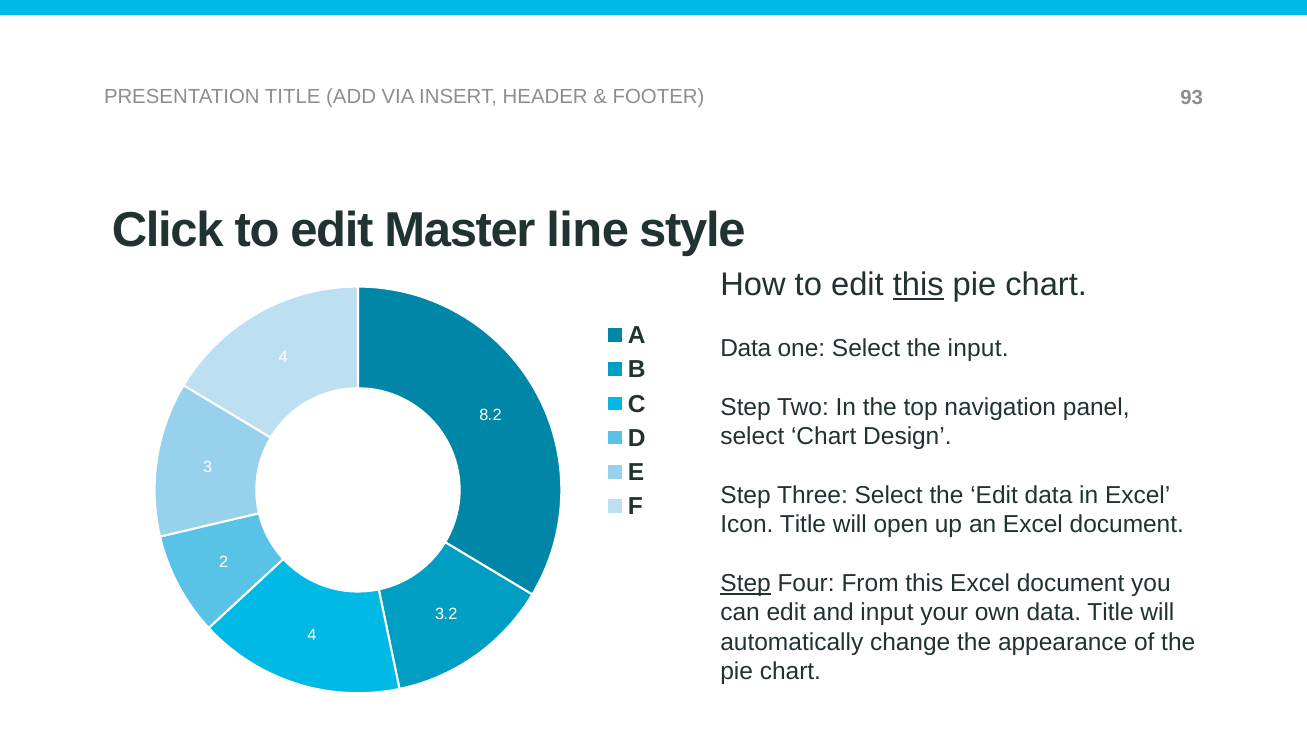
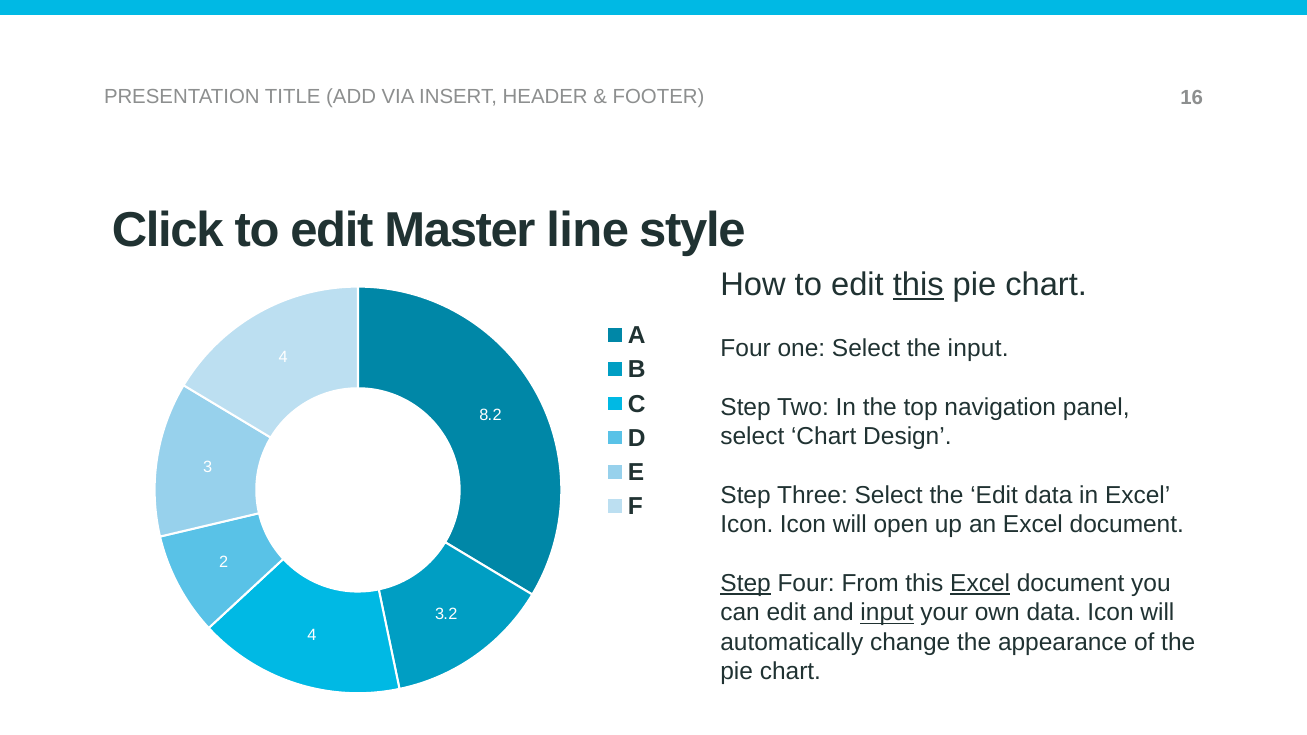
93: 93 -> 16 (1192, 98)
Data: Data -> Four (746, 348)
Icon Title: Title -> Icon (803, 525)
Excel underline: none -> present (980, 584)
input underline: none -> present (887, 613)
data Title: Title -> Icon (1111, 613)
